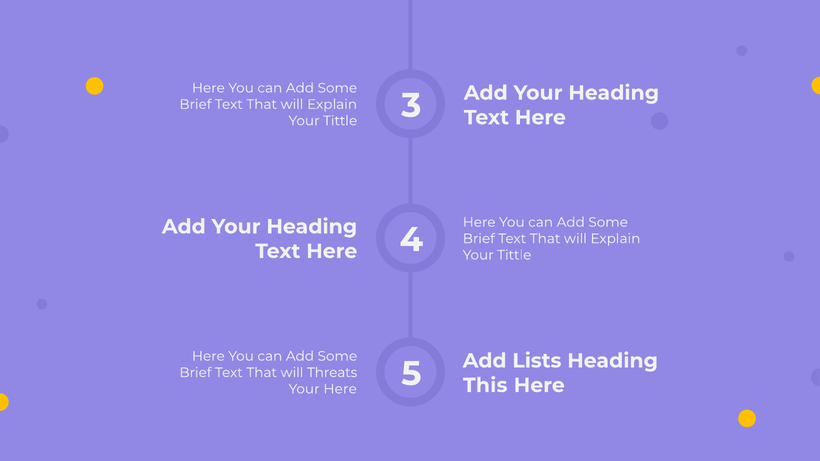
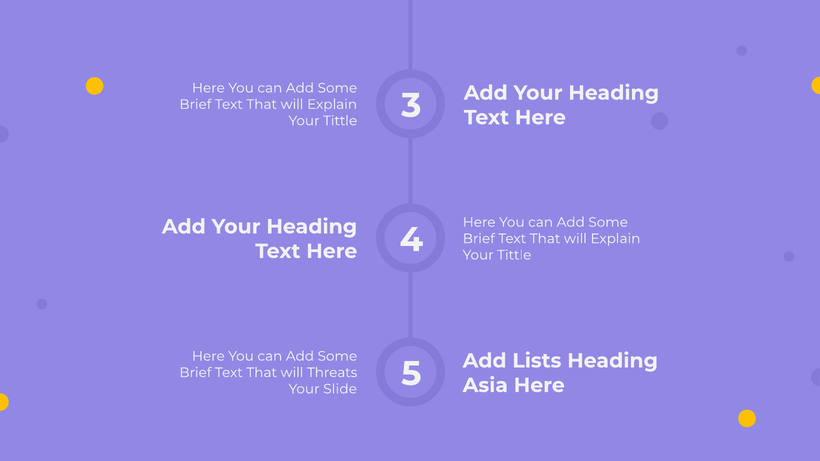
This: This -> Asia (485, 386)
Your Here: Here -> Slide (340, 389)
